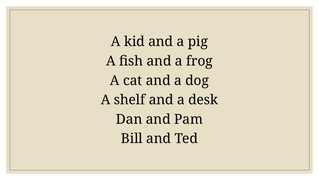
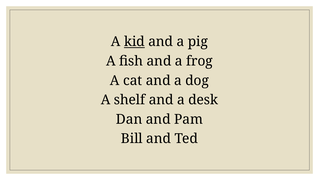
kid underline: none -> present (134, 42)
